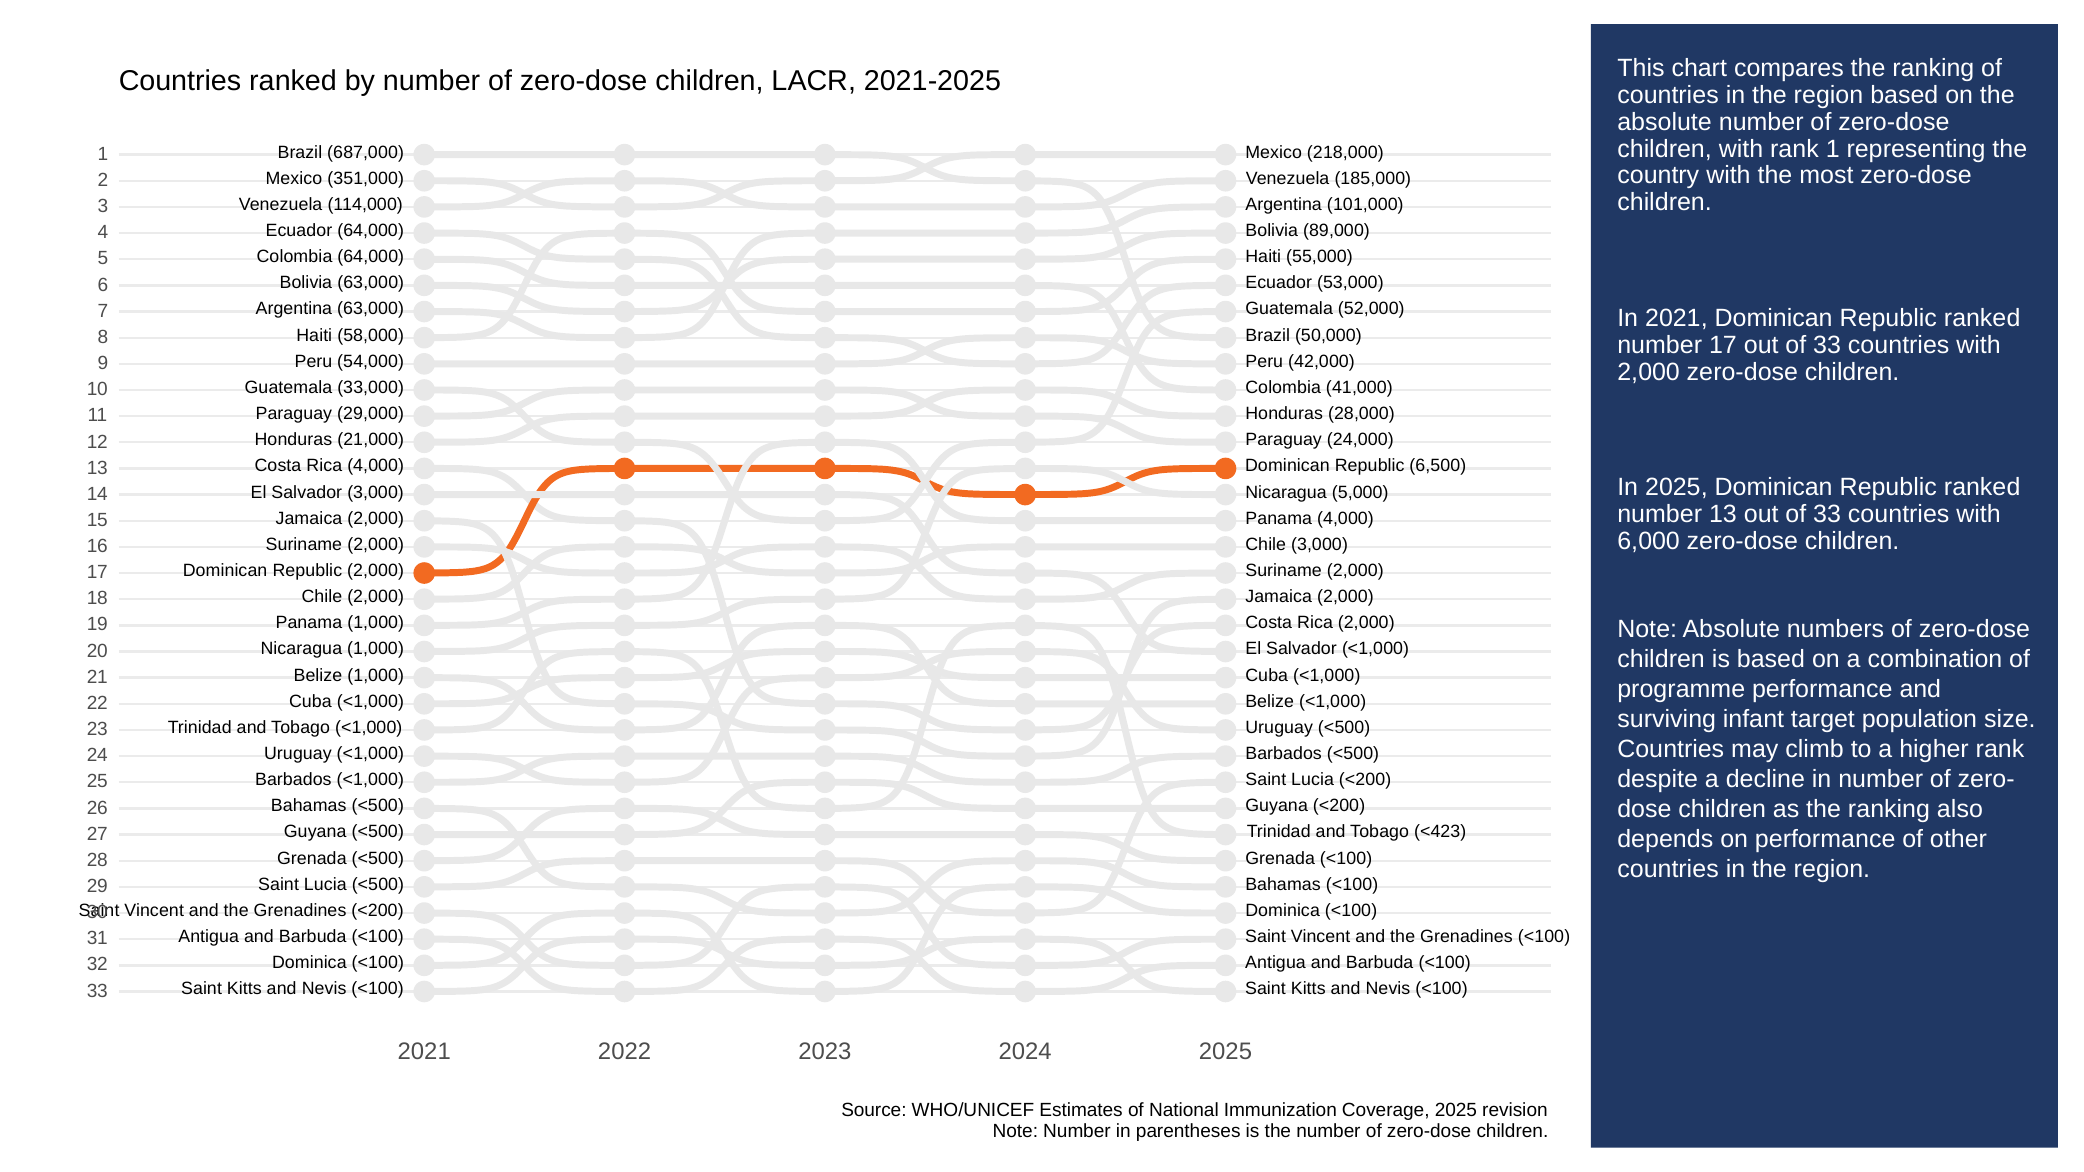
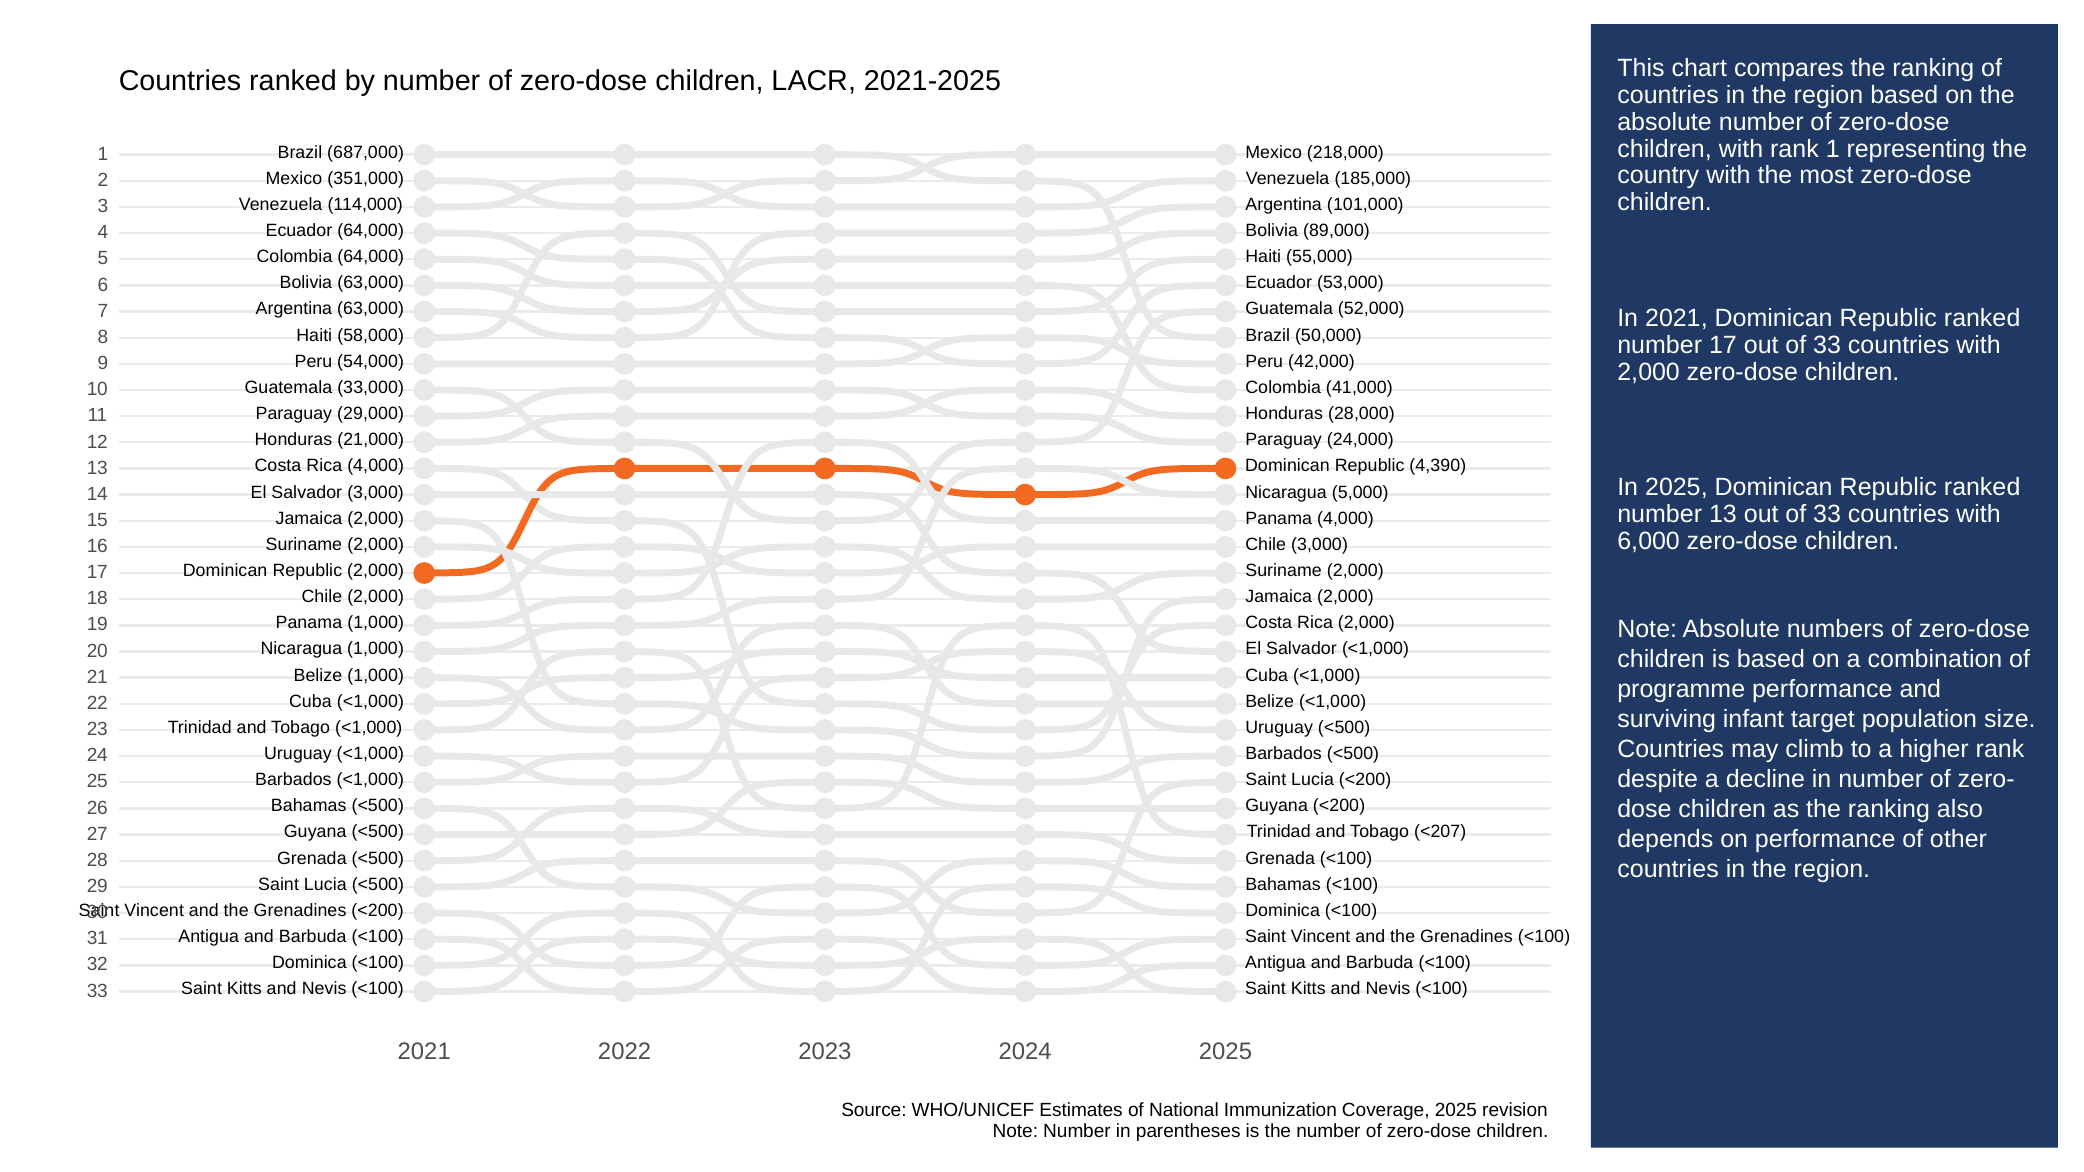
6,500: 6,500 -> 4,390 (1438, 466)
<423: <423 -> <207 (1440, 832)
